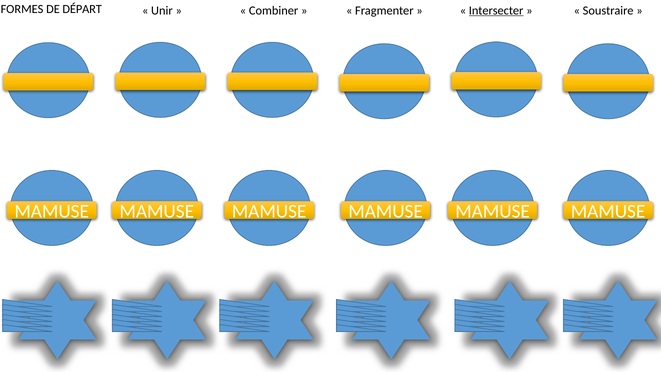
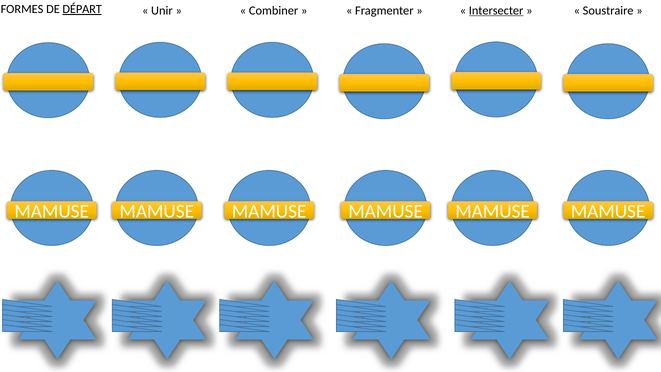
DÉPART underline: none -> present (82, 9)
